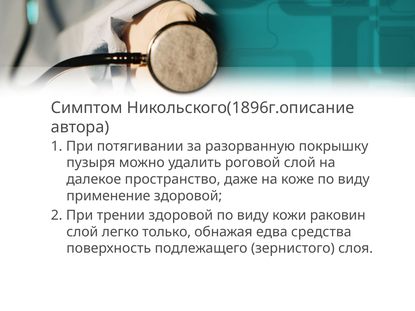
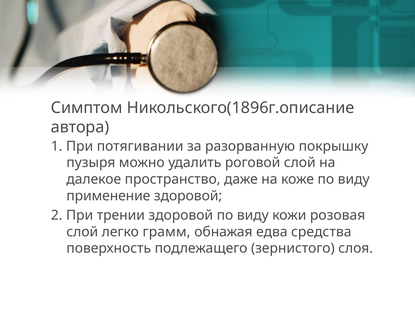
раковин: раковин -> розовая (338, 215)
только: только -> грамм (166, 232)
